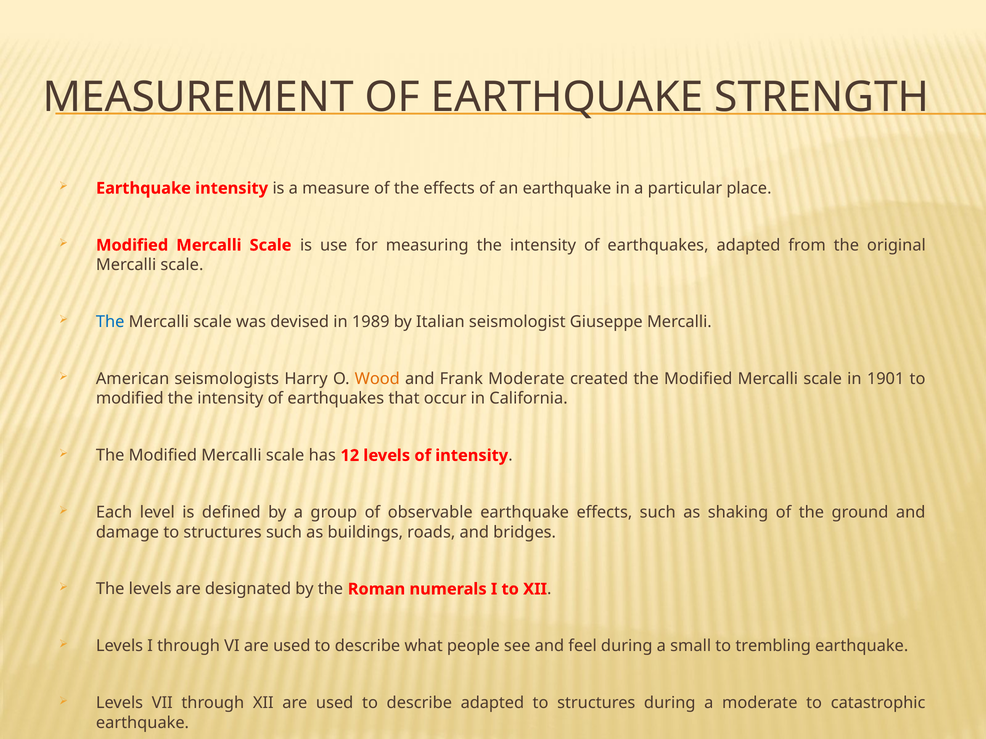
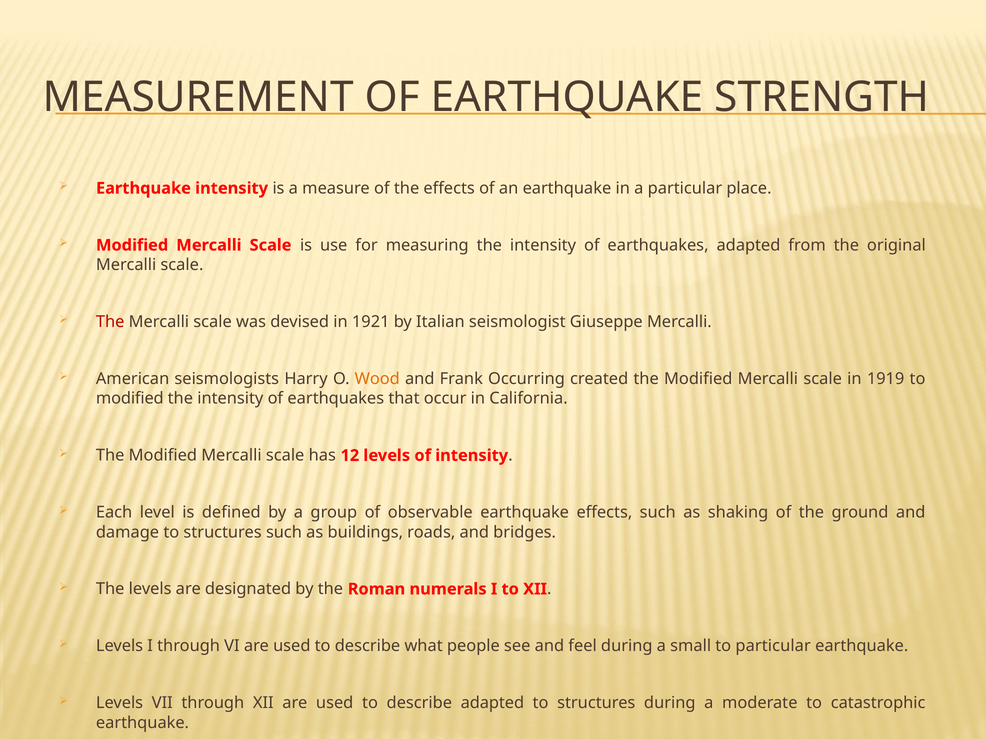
The colour: blue -> red (110, 322)
1989: 1989 -> 1921 (371, 322)
Frank Moderate: Moderate -> Occurring (527, 379)
1901: 1901 -> 1919 (886, 379)
to trembling: trembling -> particular (773, 646)
